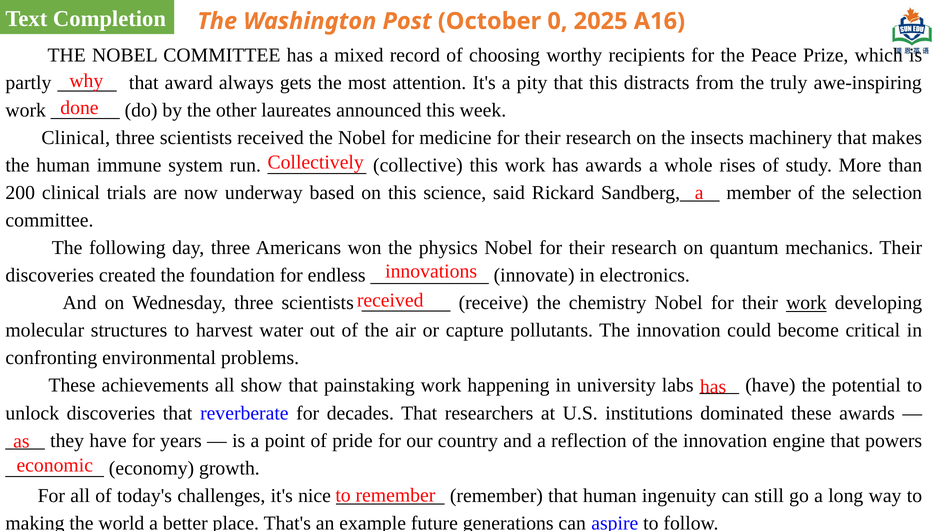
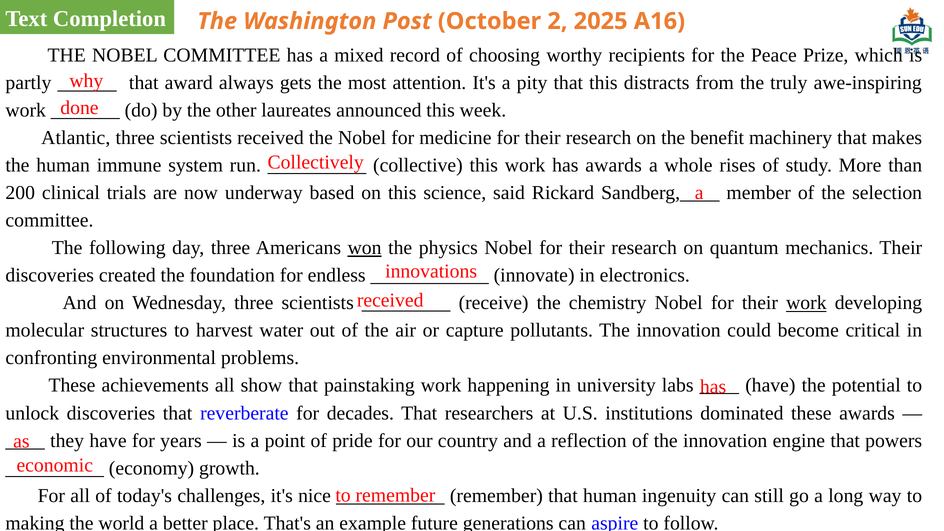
0: 0 -> 2 (557, 21)
Clinical: Clinical -> Atlantic (76, 138)
insects: insects -> benefit (717, 138)
won underline: none -> present (365, 248)
